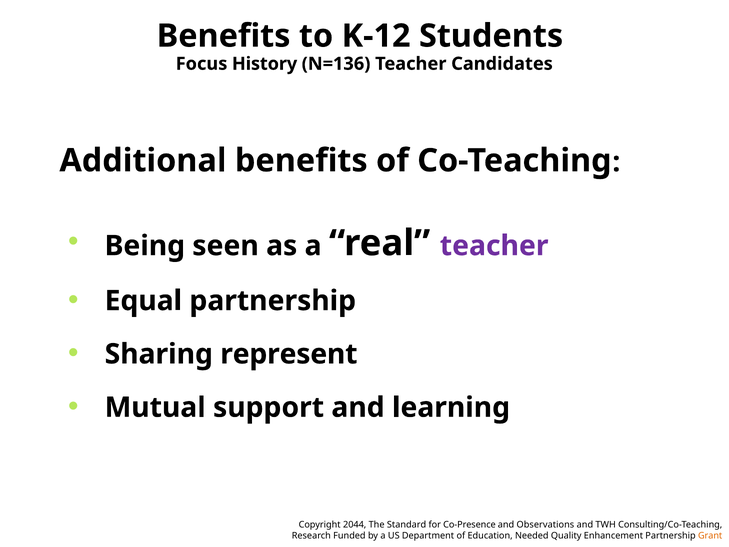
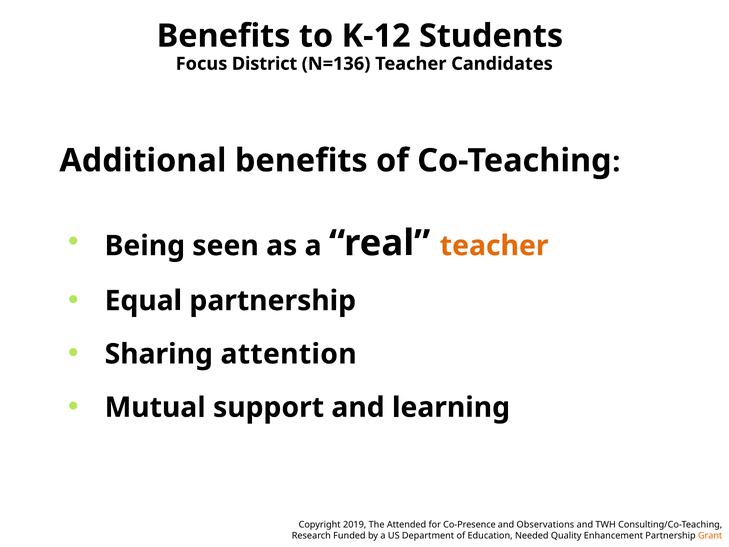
History: History -> District (265, 64)
teacher colour: purple -> orange (494, 246)
represent: represent -> attention (289, 354)
2044: 2044 -> 2019 (355, 525)
Standard: Standard -> Attended (407, 525)
